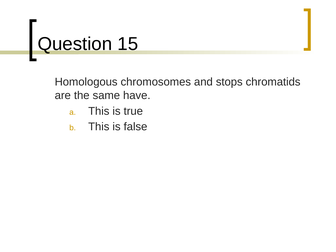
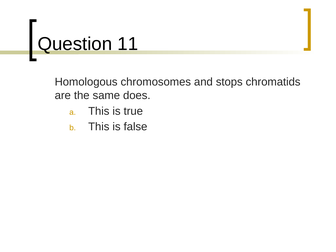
15: 15 -> 11 (128, 44)
have: have -> does (137, 95)
